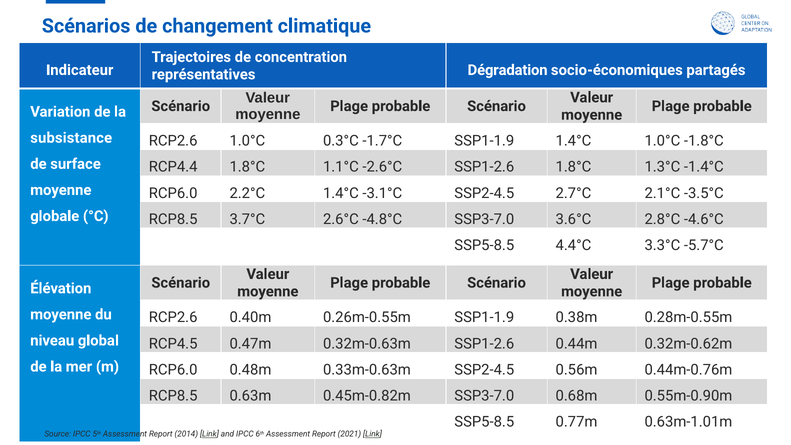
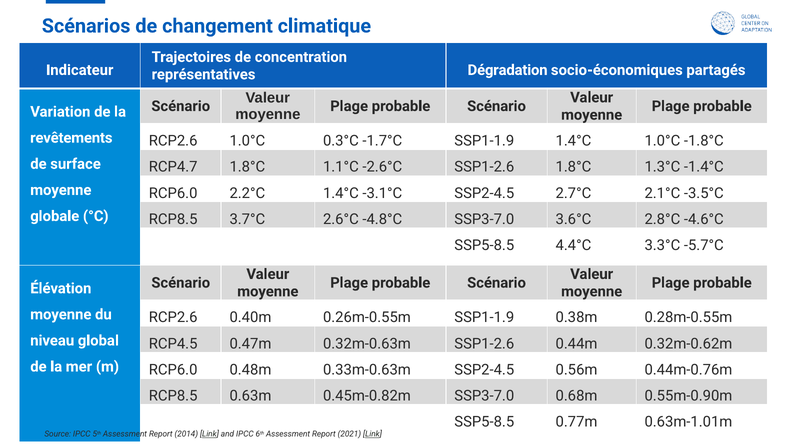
subsistance: subsistance -> revêtements (71, 138)
RCP4.4: RCP4.4 -> RCP4.7 (173, 167)
